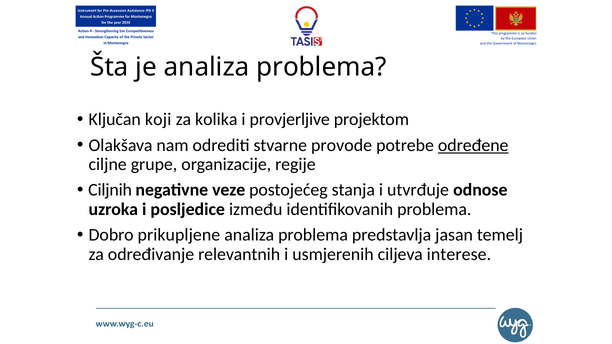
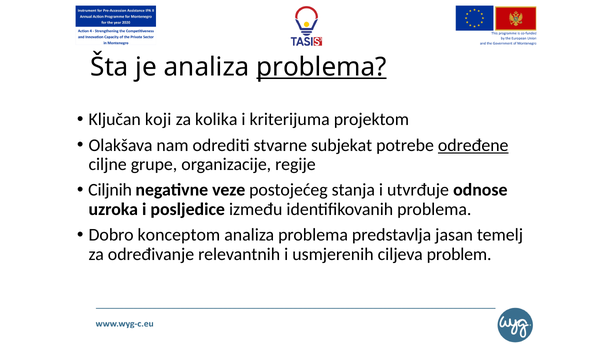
problema underline: none -> present (321, 67)
provjerljive: provjerljive -> kriterijuma (290, 120)
provode: provode -> subjekat (342, 145)
prikupljene: prikupljene -> konceptom (179, 235)
interese: interese -> problem (459, 254)
